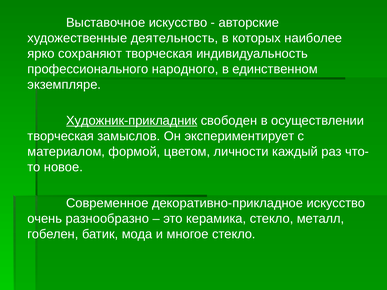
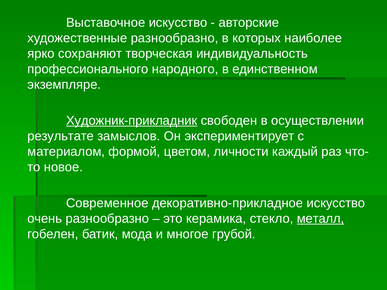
художественные деятельность: деятельность -> разнообразно (175, 38)
творческая: творческая -> результате (61, 136)
металл underline: none -> present (321, 219)
многое стекло: стекло -> грубой (234, 234)
